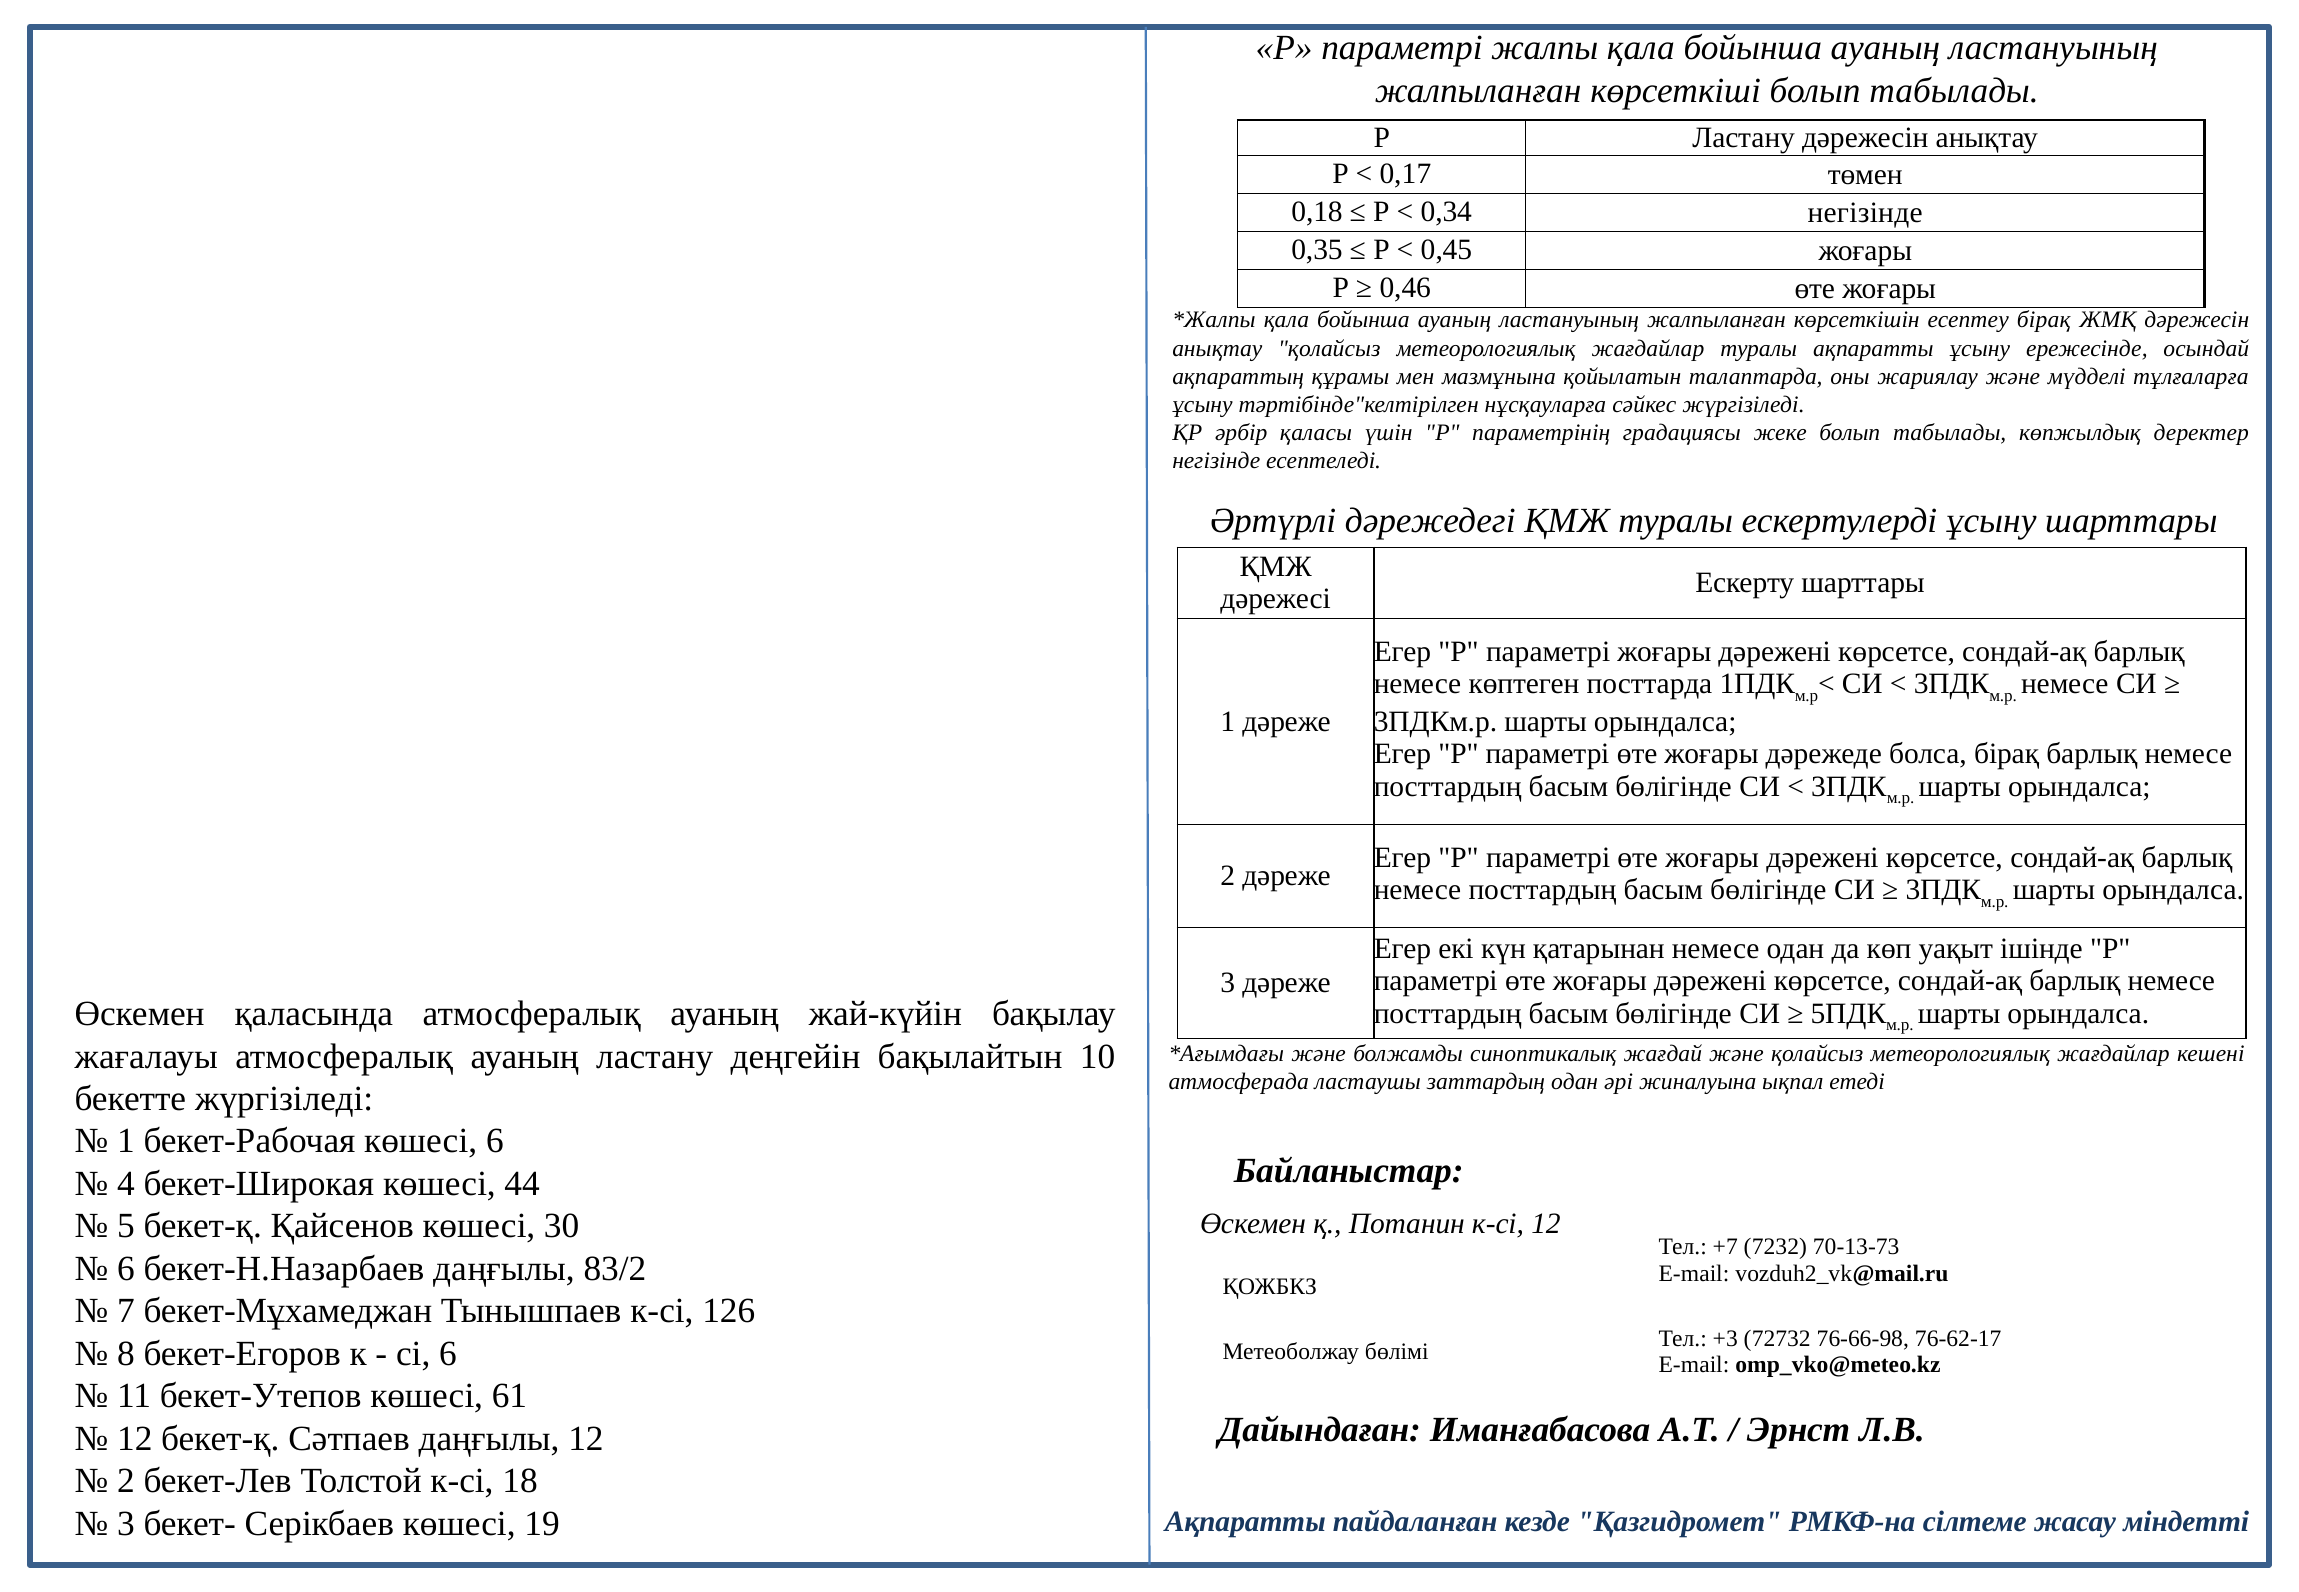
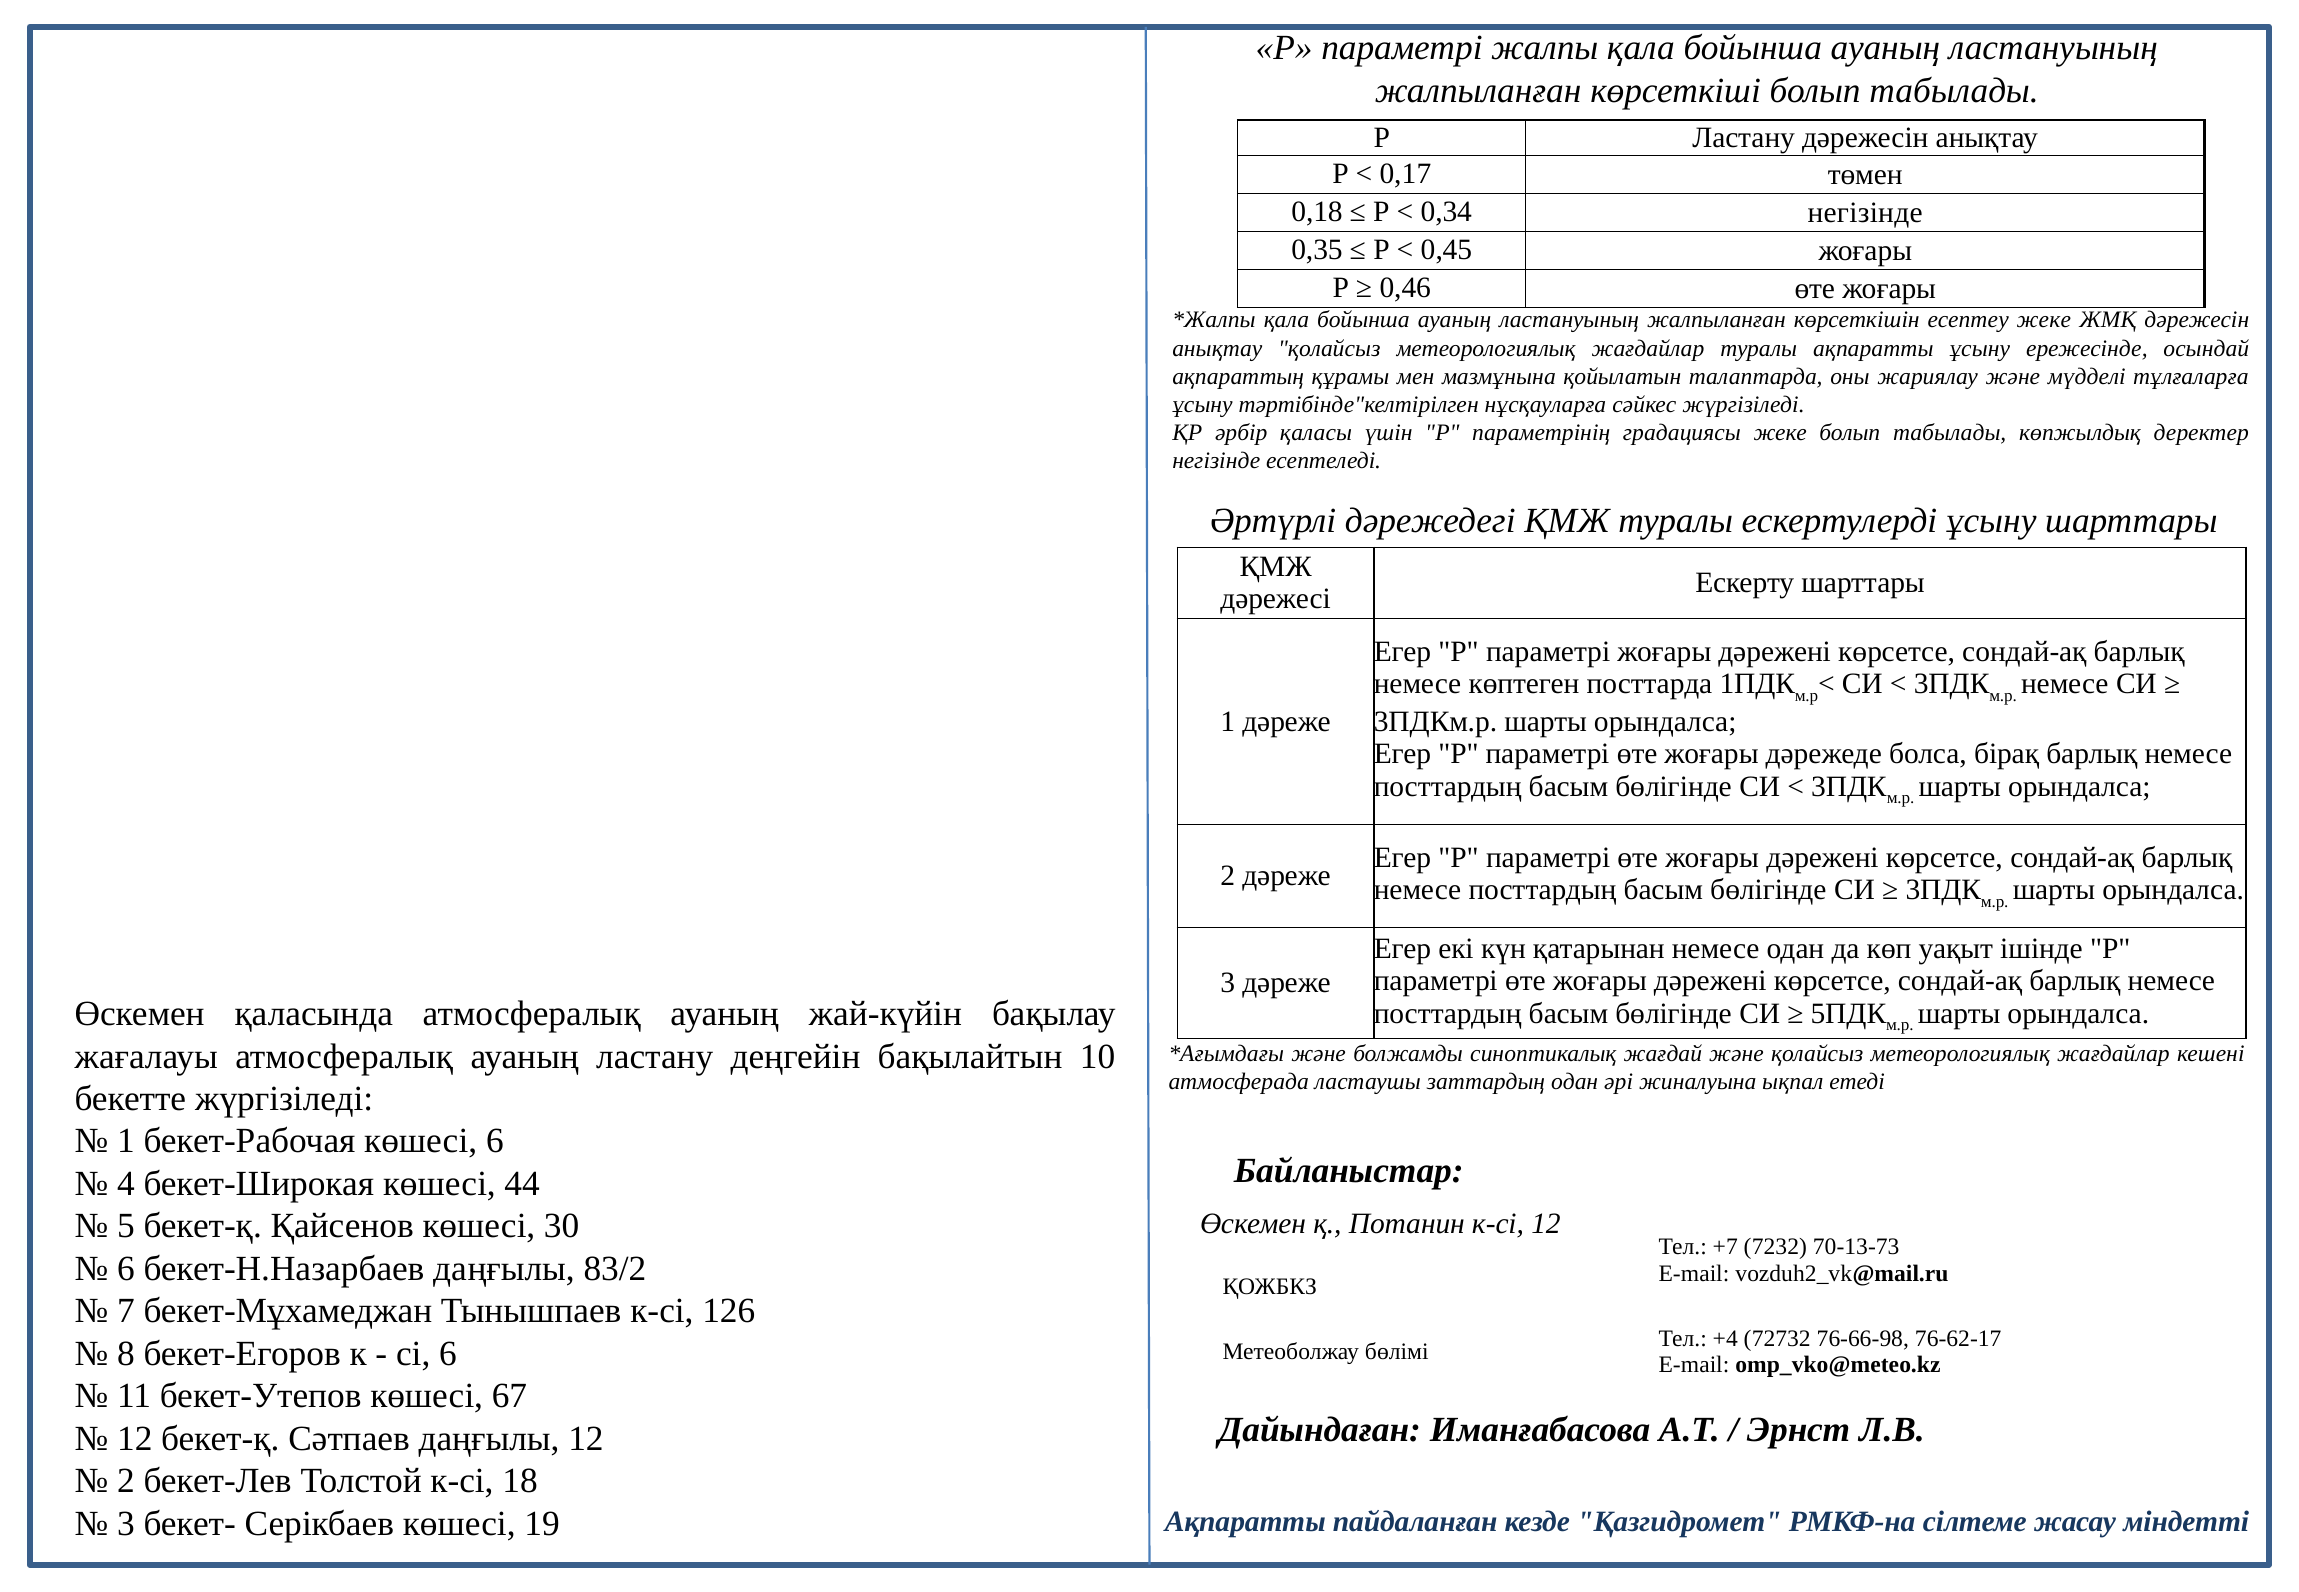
есептеу бірақ: бірақ -> жеке (2044, 320)
+3: +3 -> +4 (1725, 1339)
61: 61 -> 67 (509, 1396)
